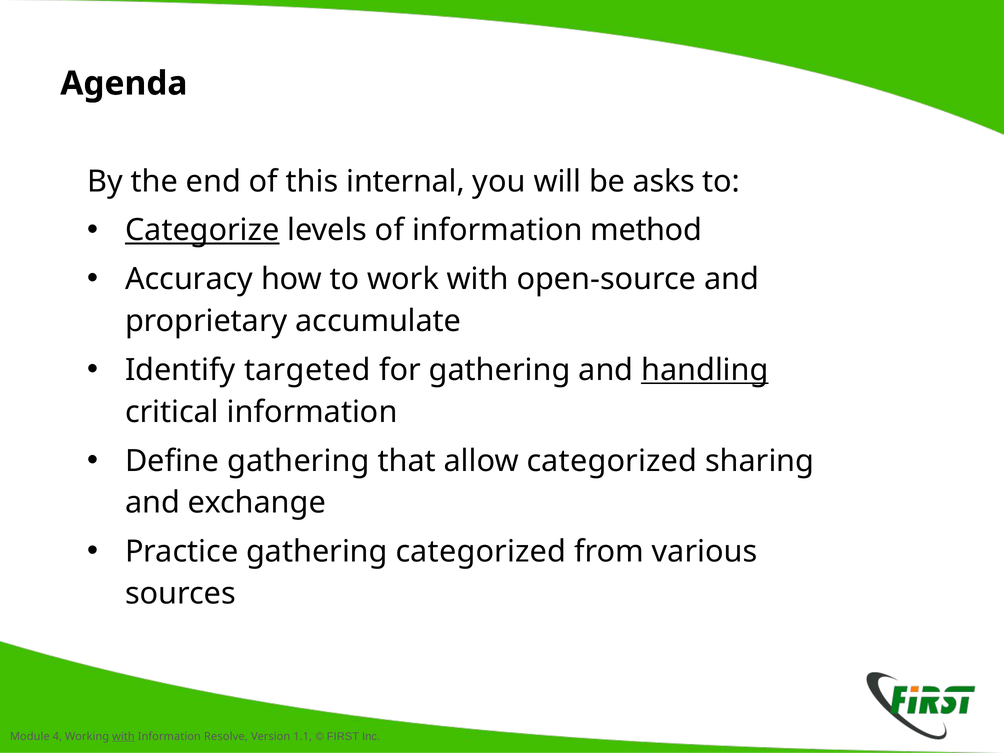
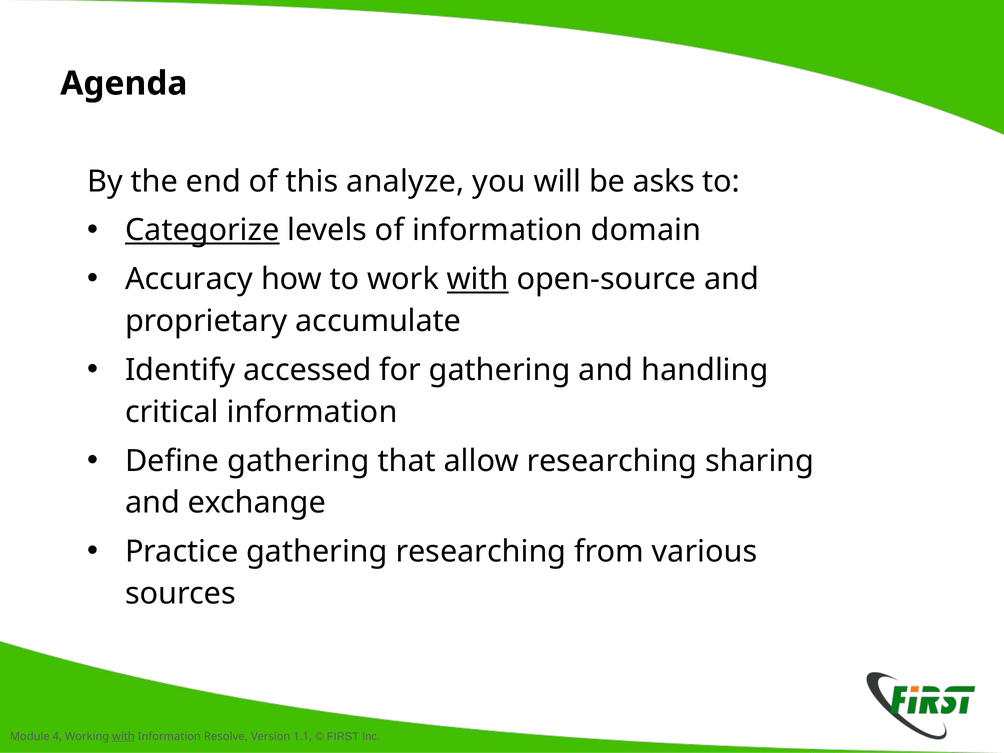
internal: internal -> analyze (405, 181)
method: method -> domain (646, 230)
with underline: none -> present (478, 279)
targeted: targeted -> accessed (308, 370)
handling underline: present -> none (705, 370)
allow categorized: categorized -> researching (612, 461)
gathering categorized: categorized -> researching (481, 552)
